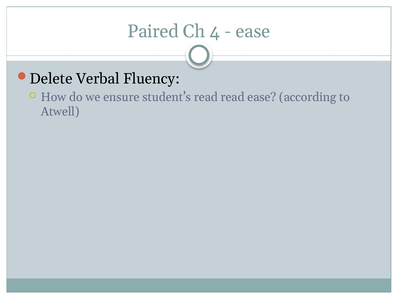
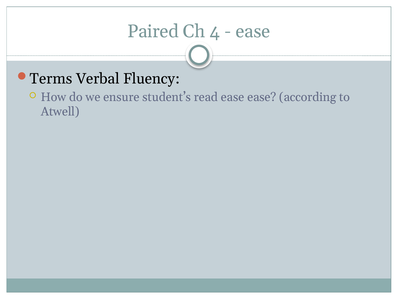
Delete: Delete -> Terms (51, 78)
read read: read -> ease (233, 97)
